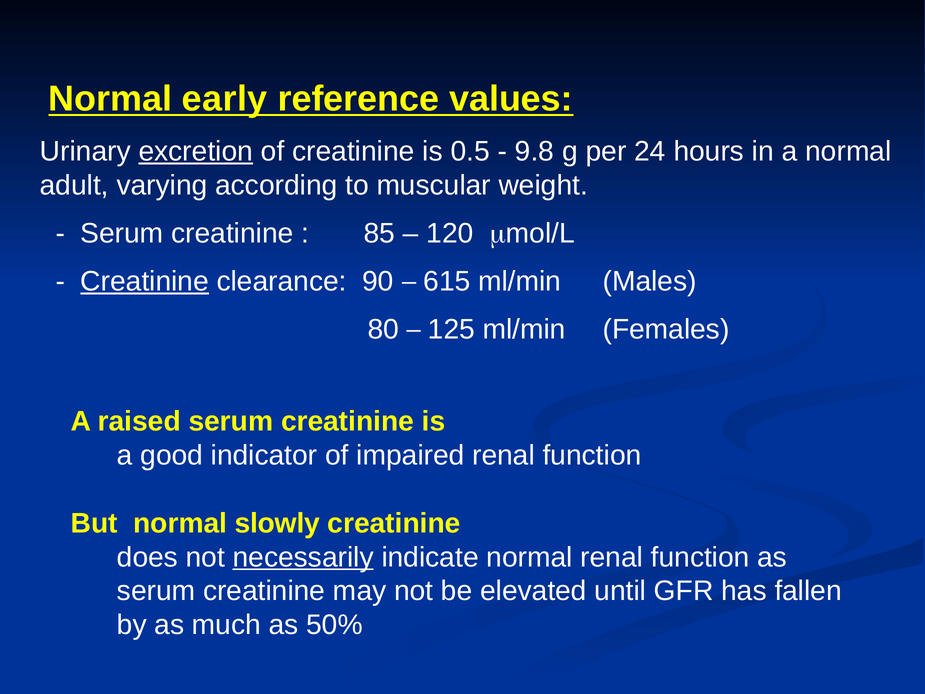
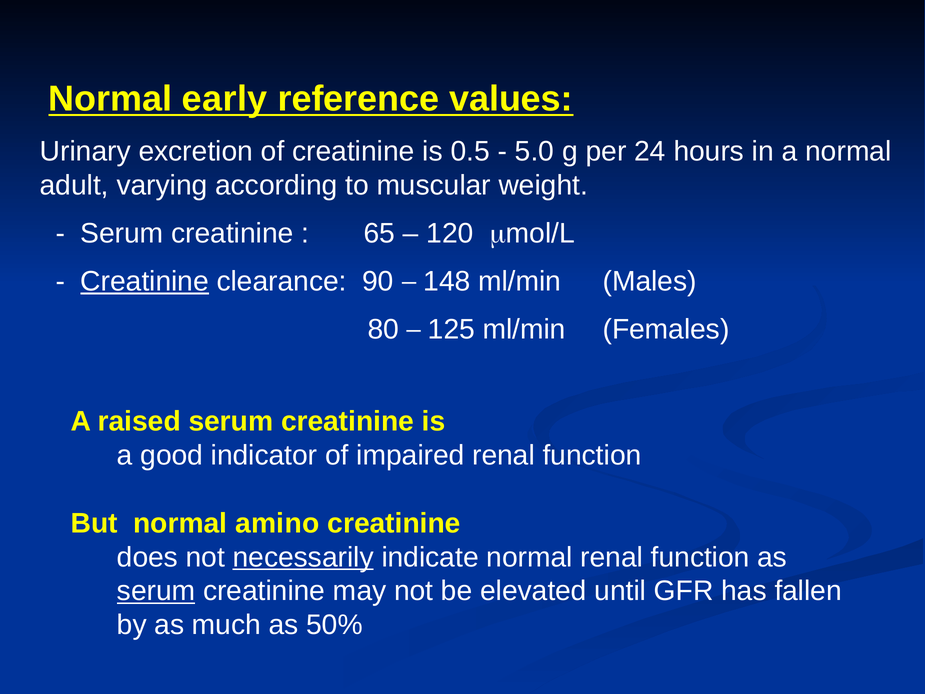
excretion underline: present -> none (196, 151)
9.8: 9.8 -> 5.0 (535, 151)
85: 85 -> 65 (379, 233)
615: 615 -> 148 (447, 281)
slowly: slowly -> amino (277, 523)
serum underline: none -> present (156, 591)
